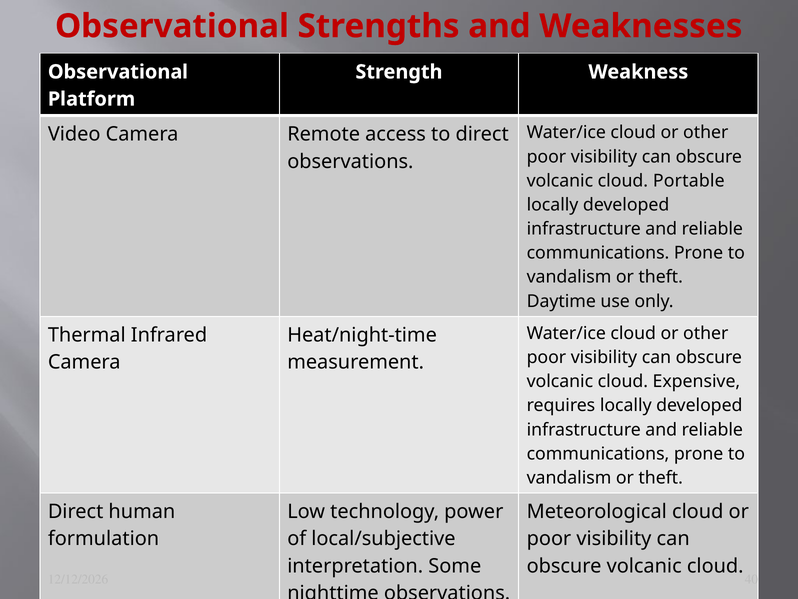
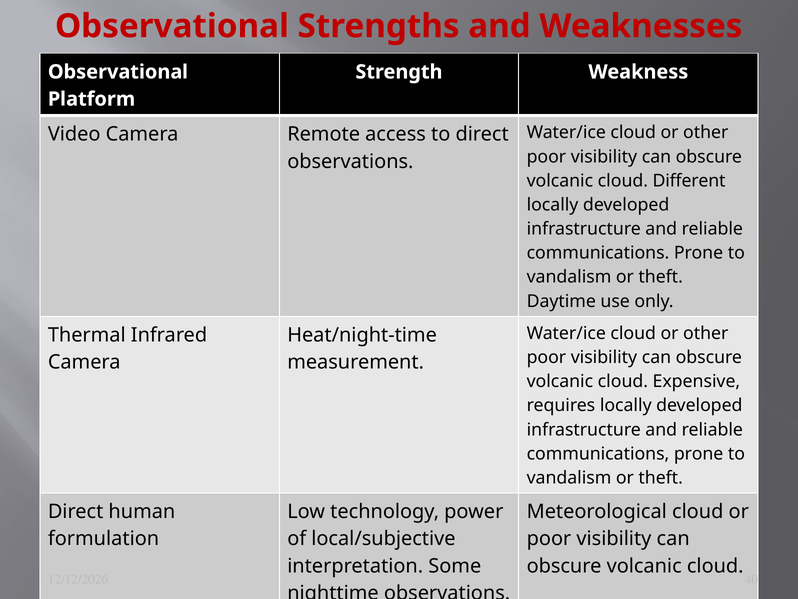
Portable: Portable -> Different (689, 181)
